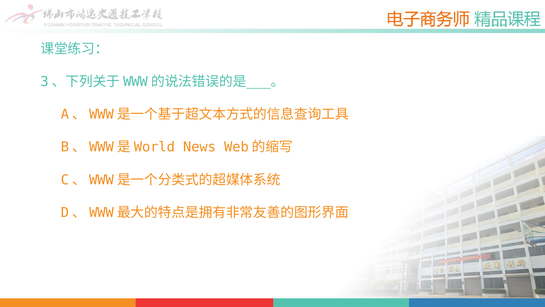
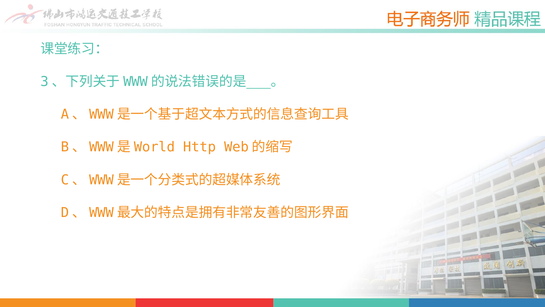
News: News -> Http (199, 147)
